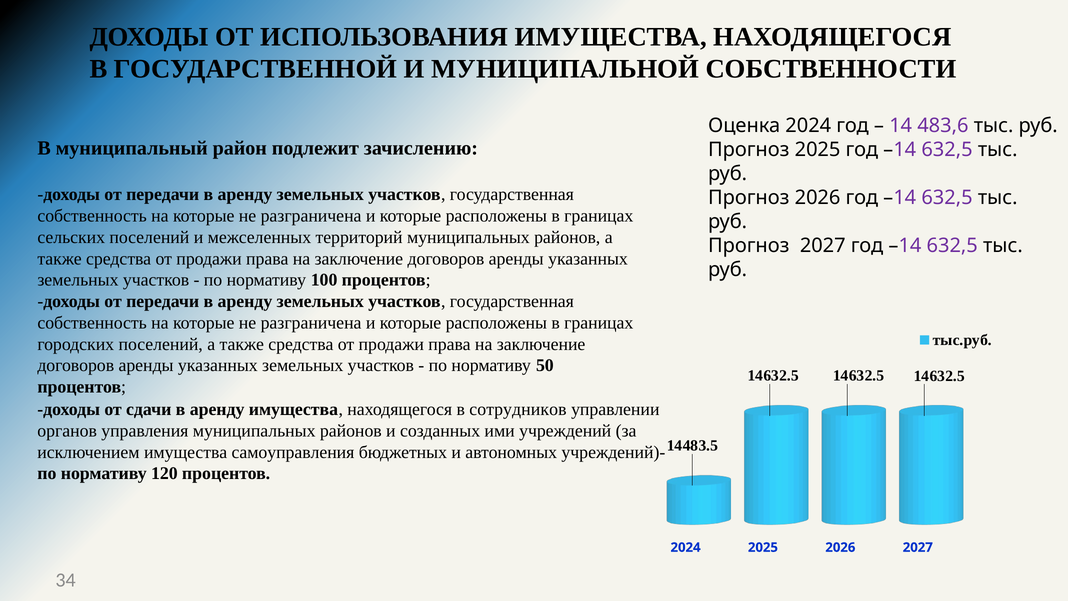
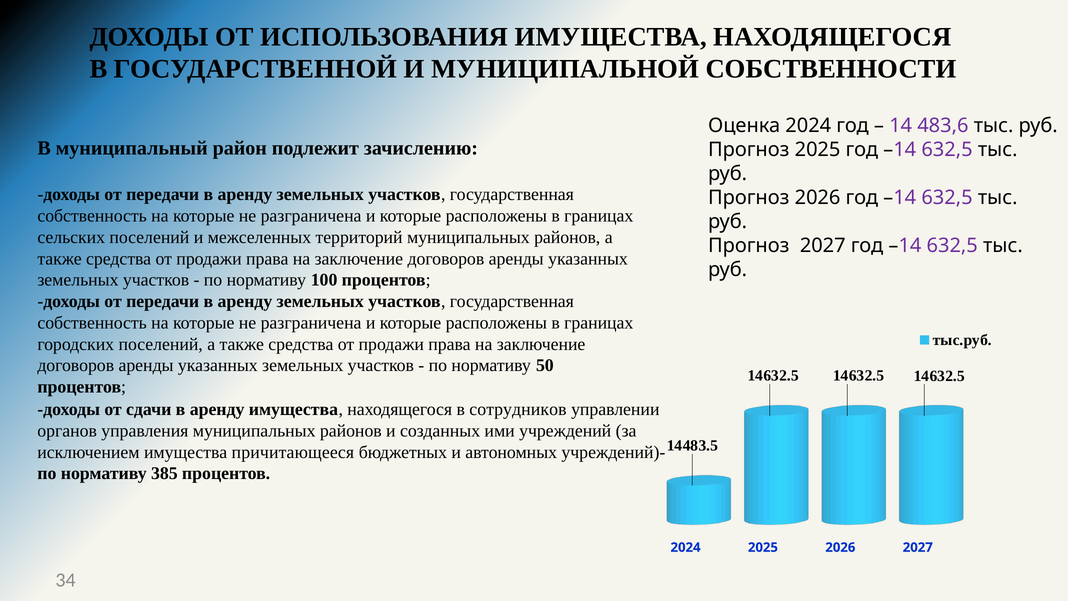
самоуправления: самоуправления -> причитающееся (293, 452)
120: 120 -> 385 (164, 473)
